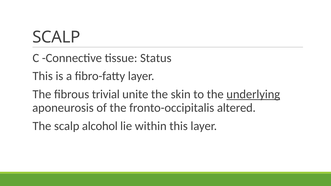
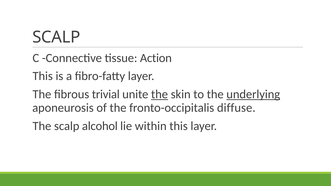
Status: Status -> Action (156, 58)
the underline: none -> present (160, 94)
altered: altered -> diffuse (236, 108)
